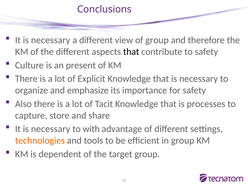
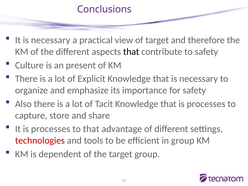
a different: different -> practical (96, 40)
of group: group -> target (157, 40)
necessary: necessary -> processes (51, 129)
to with: with -> that (91, 129)
technologies colour: orange -> red (40, 141)
